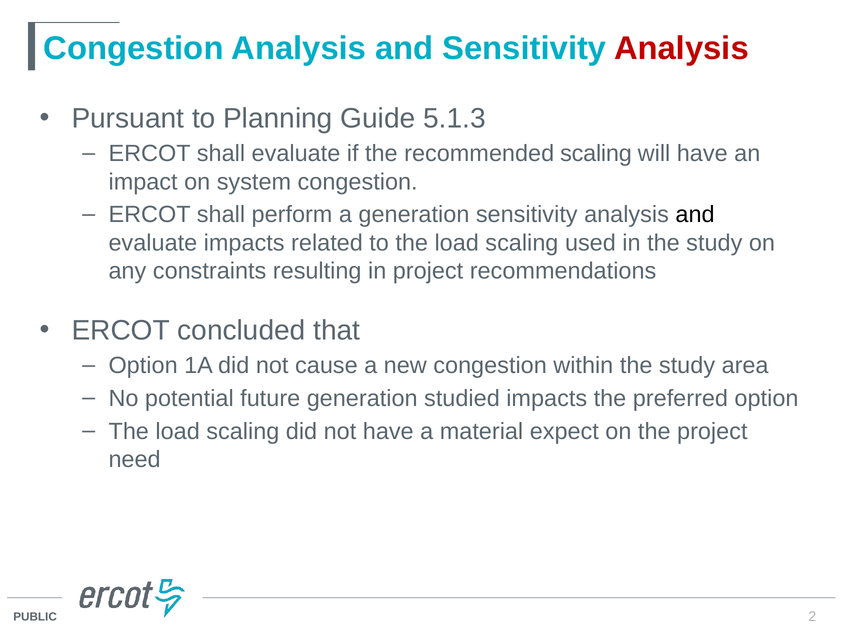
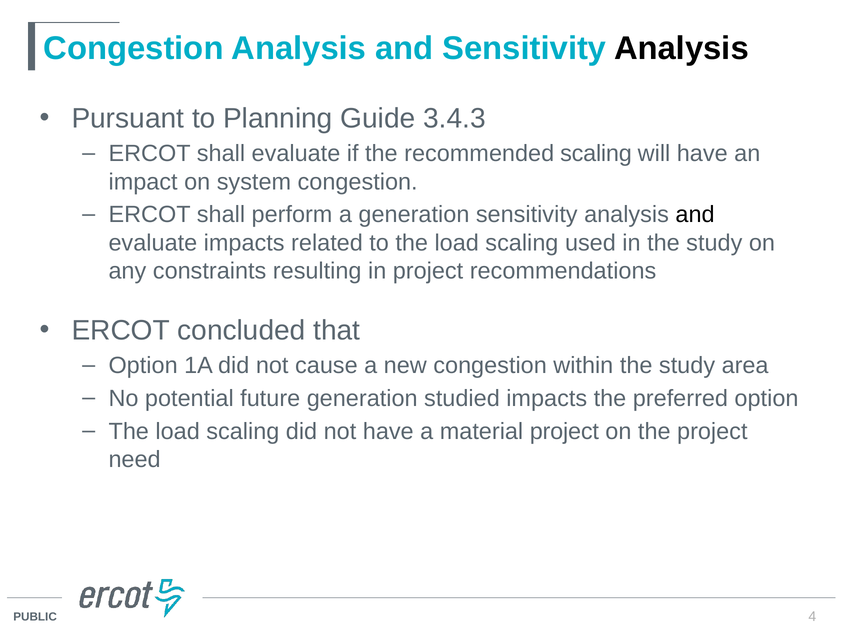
Analysis colour: red -> black (681, 49)
5.1.3: 5.1.3 -> 3.4.3 (455, 118)
material expect: expect -> project (564, 431)
2: 2 -> 4 (812, 617)
